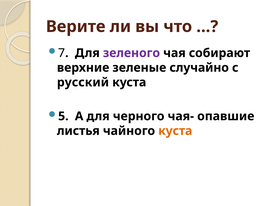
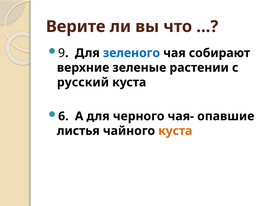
7: 7 -> 9 (62, 53)
зеленого colour: purple -> blue (131, 53)
случайно: случайно -> растении (199, 68)
5: 5 -> 6 (63, 116)
